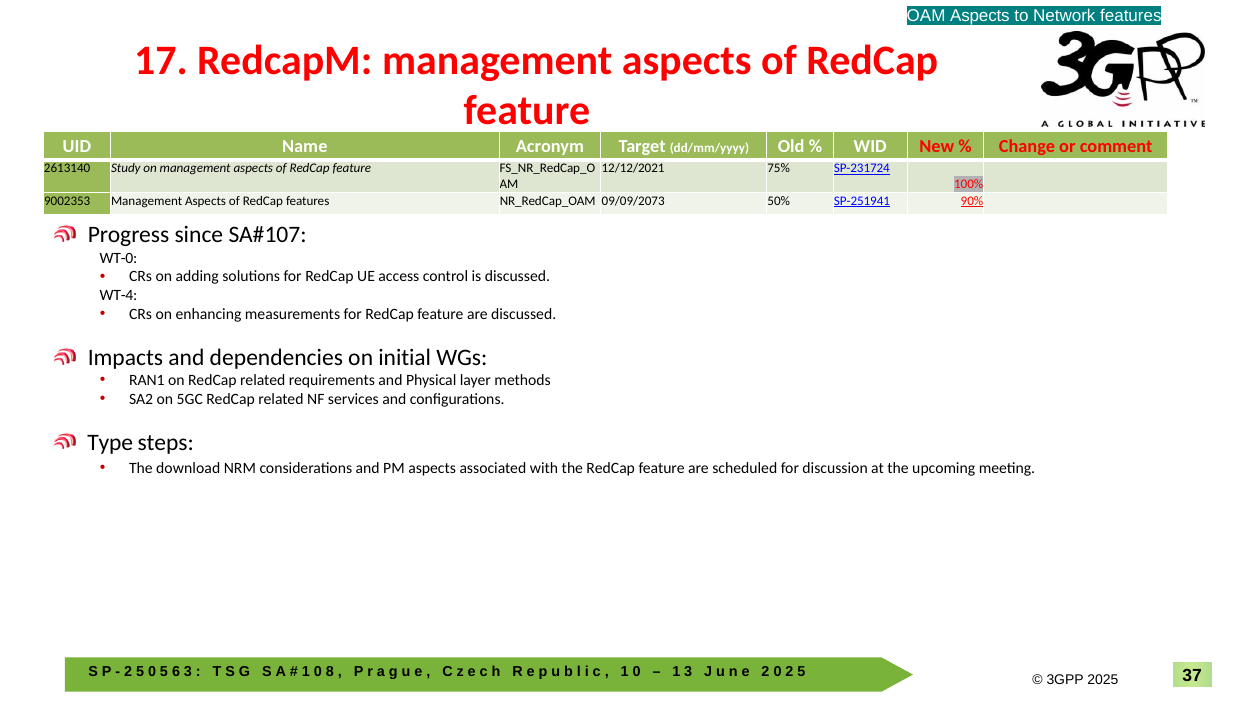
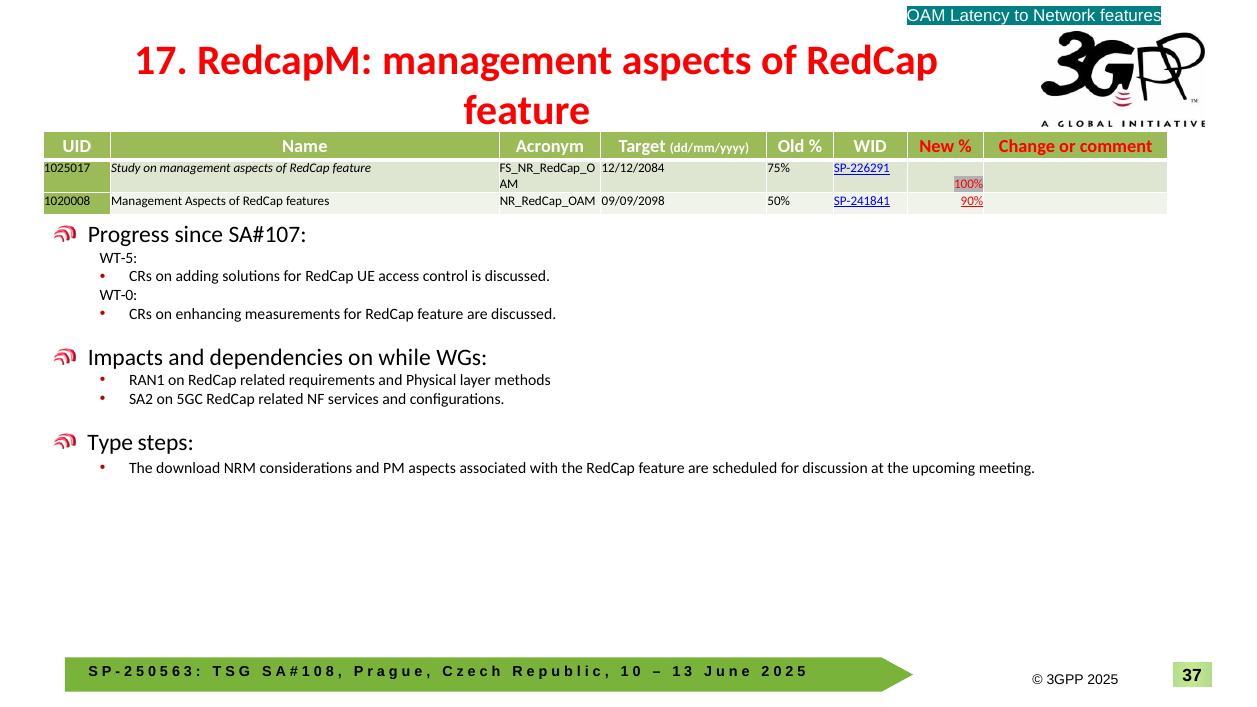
OAM Aspects: Aspects -> Latency (980, 16)
2613140: 2613140 -> 1025017 (67, 169)
12/12/2021: 12/12/2021 -> 12/12/2084 (633, 169)
SP-231724: SP-231724 -> SP-226291 (862, 169)
9002353: 9002353 -> 1020008 (67, 201)
09/09/2073: 09/09/2073 -> 09/09/2098 (633, 201)
SP-251941: SP-251941 -> SP-241841 (862, 201)
WT-0: WT-0 -> WT-5 (118, 258)
WT-4: WT-4 -> WT-0 (118, 296)
initial: initial -> while (405, 357)
